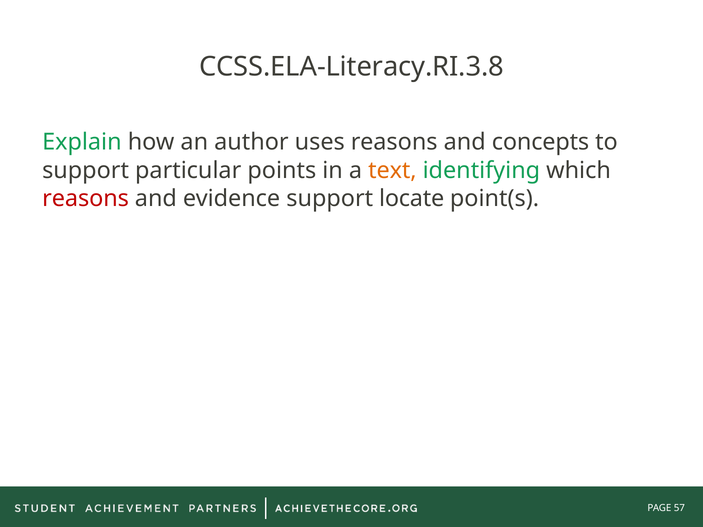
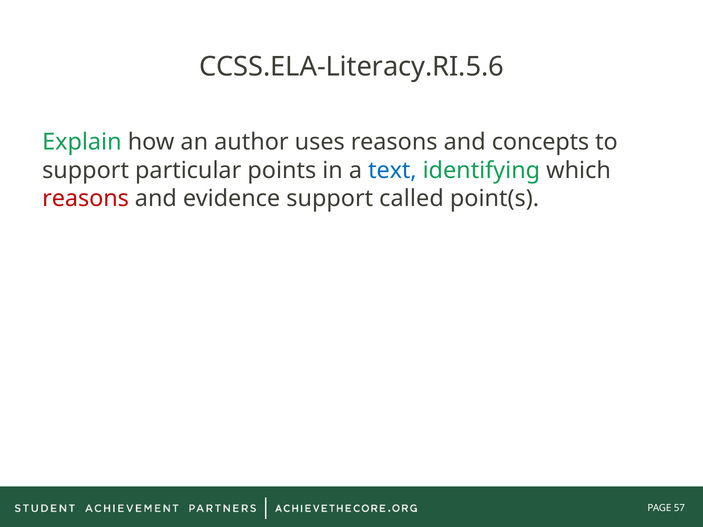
CCSS.ELA-Literacy.RI.3.8: CCSS.ELA-Literacy.RI.3.8 -> CCSS.ELA-Literacy.RI.5.6 (352, 67)
text colour: orange -> blue (392, 170)
locate: locate -> called (411, 198)
